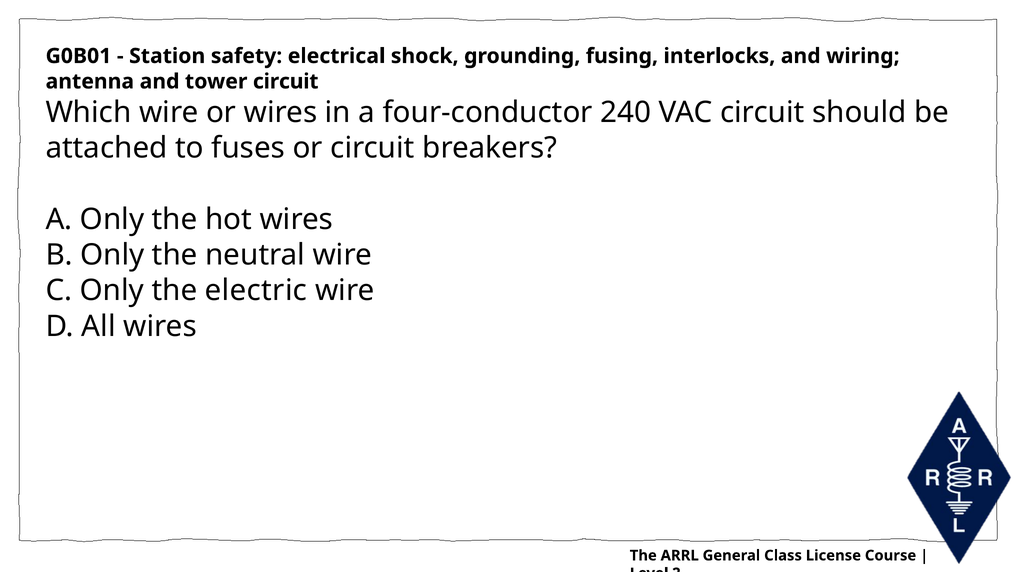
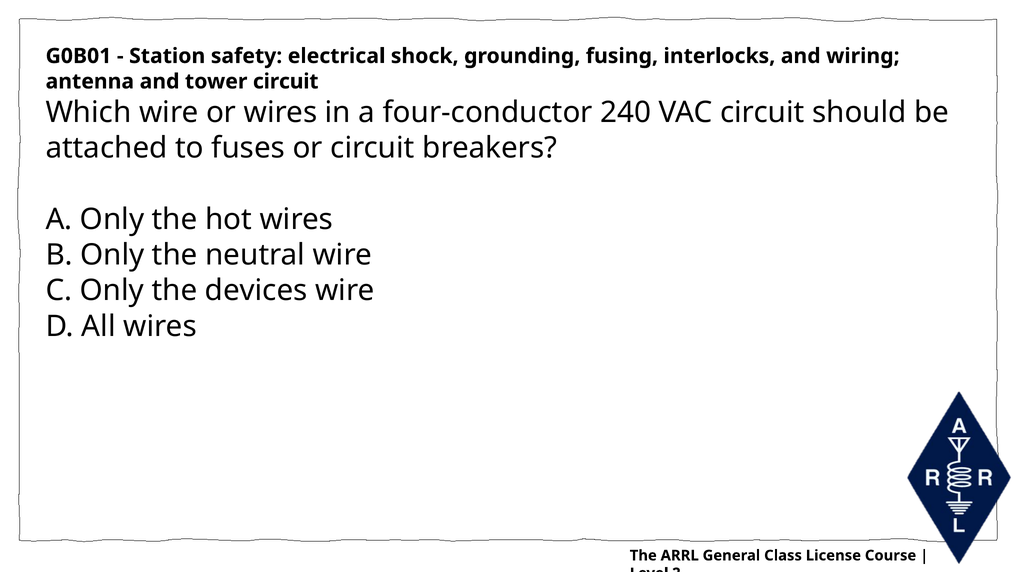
electric: electric -> devices (256, 290)
